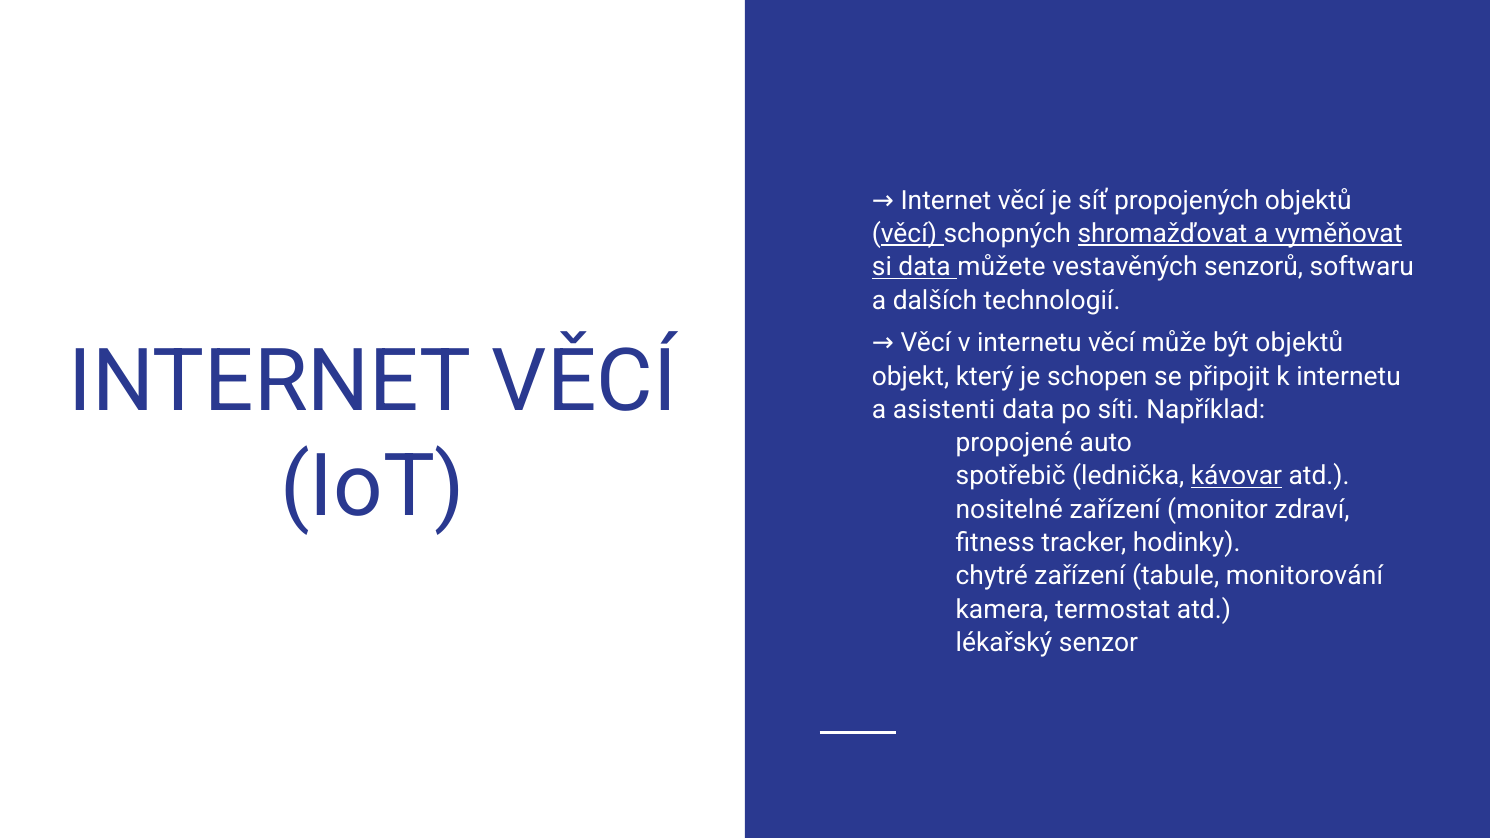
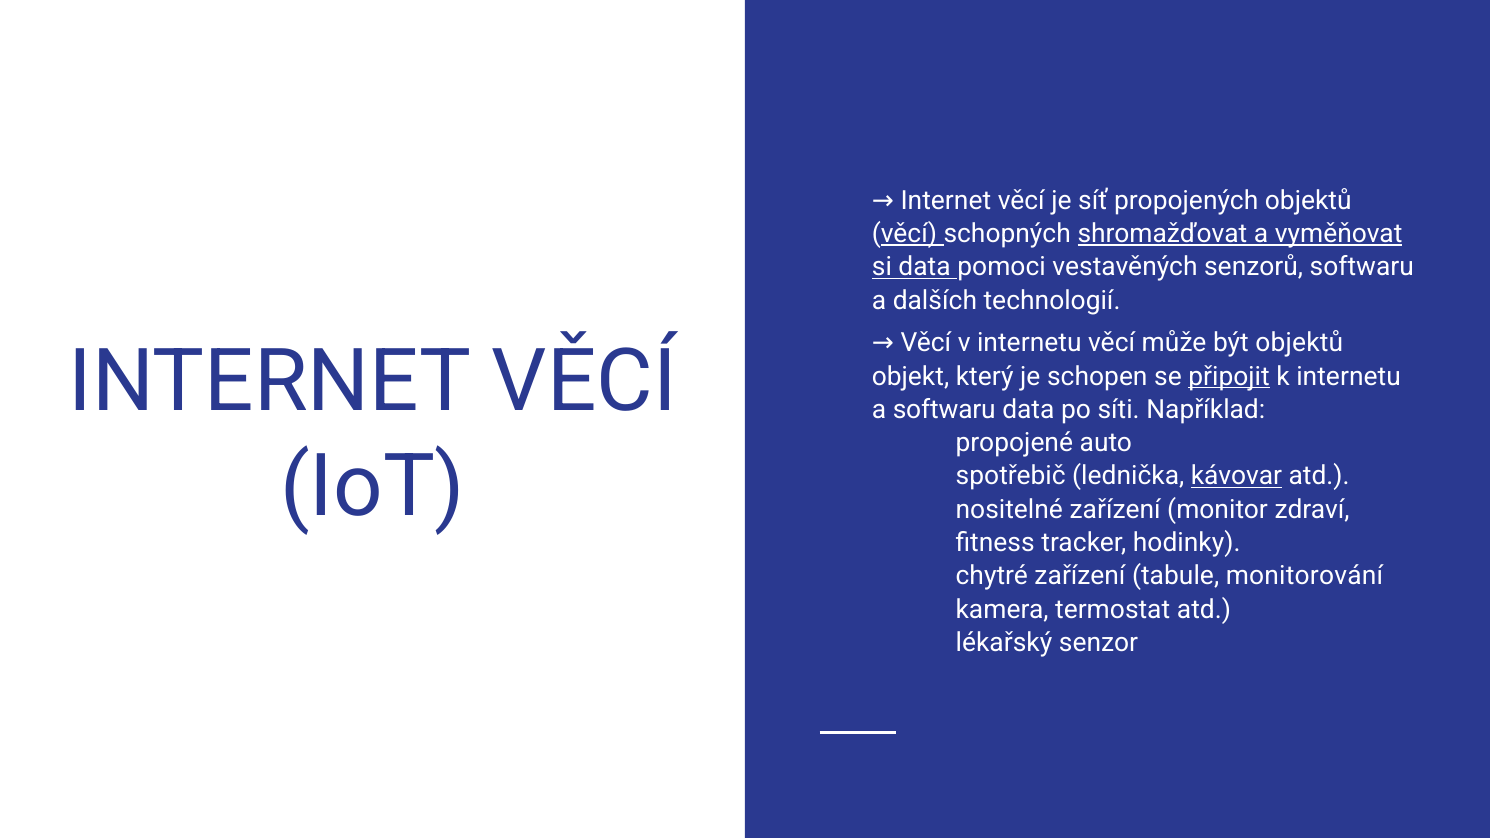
můžete: můžete -> pomoci (1002, 267)
připojit underline: none -> present (1229, 376)
a asistenti: asistenti -> softwaru (944, 410)
